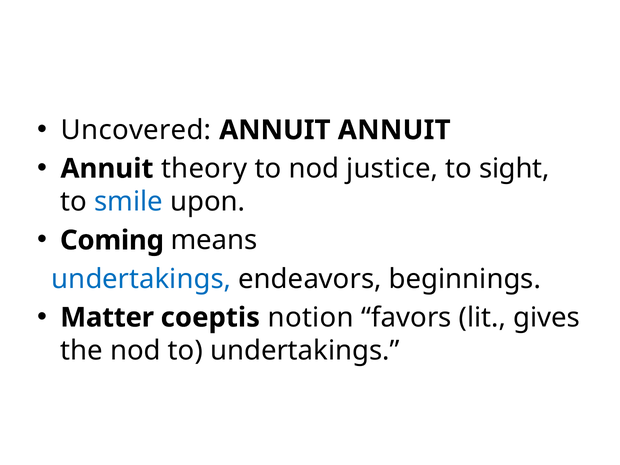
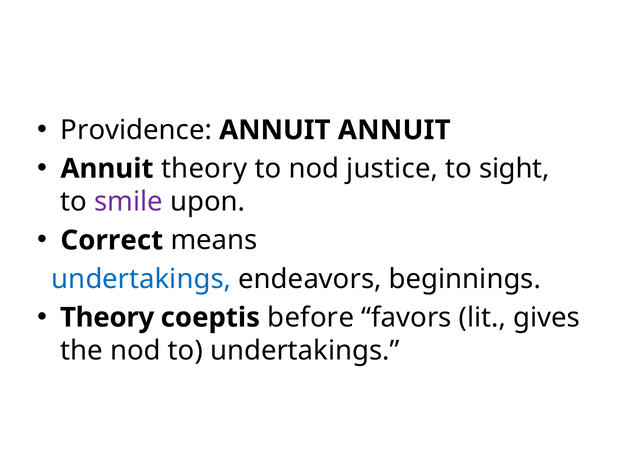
Uncovered: Uncovered -> Providence (136, 130)
smile colour: blue -> purple (129, 202)
Coming: Coming -> Correct (112, 240)
Matter: Matter -> Theory (107, 318)
notion: notion -> before (311, 318)
